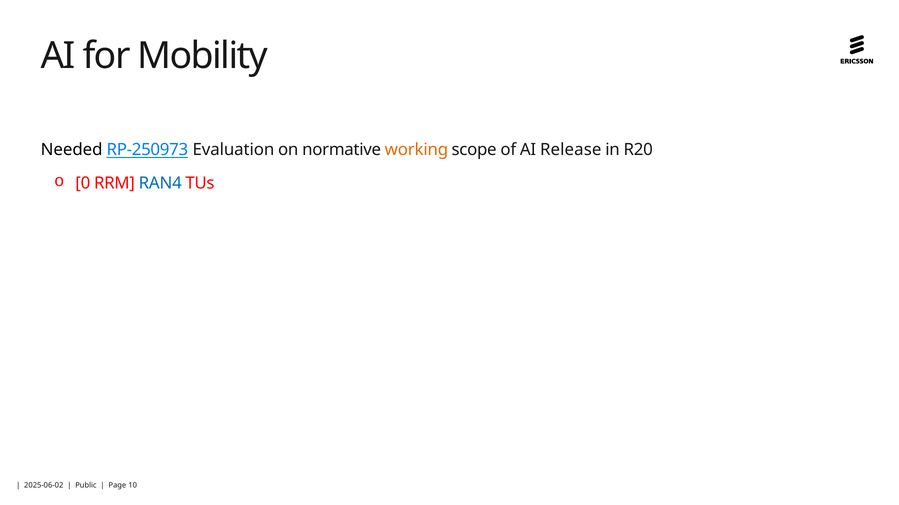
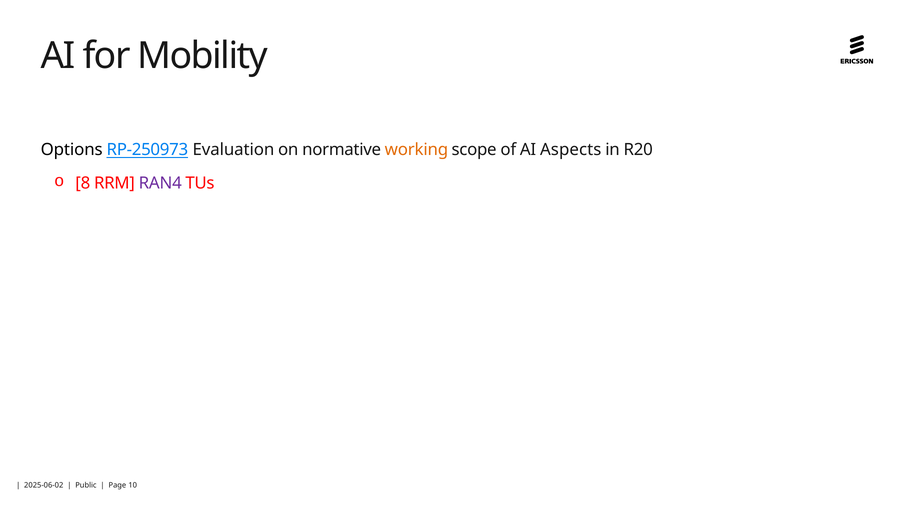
Needed: Needed -> Options (72, 150)
Release: Release -> Aspects (571, 150)
0: 0 -> 8 (83, 183)
RAN4 colour: blue -> purple (160, 183)
